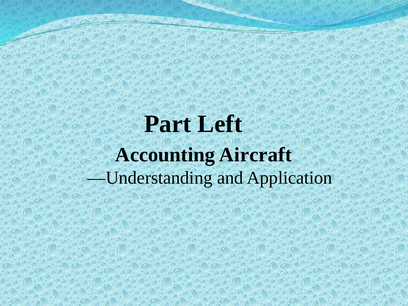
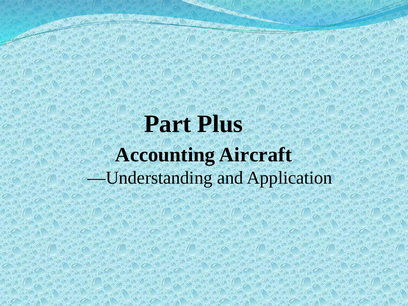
Left: Left -> Plus (220, 124)
